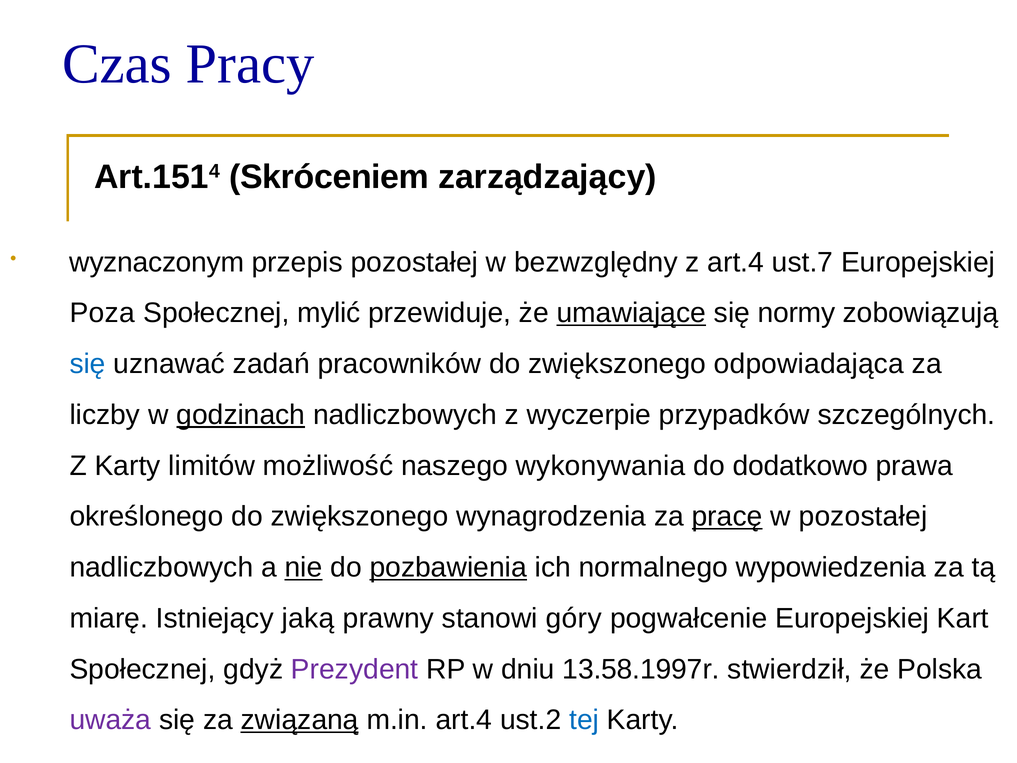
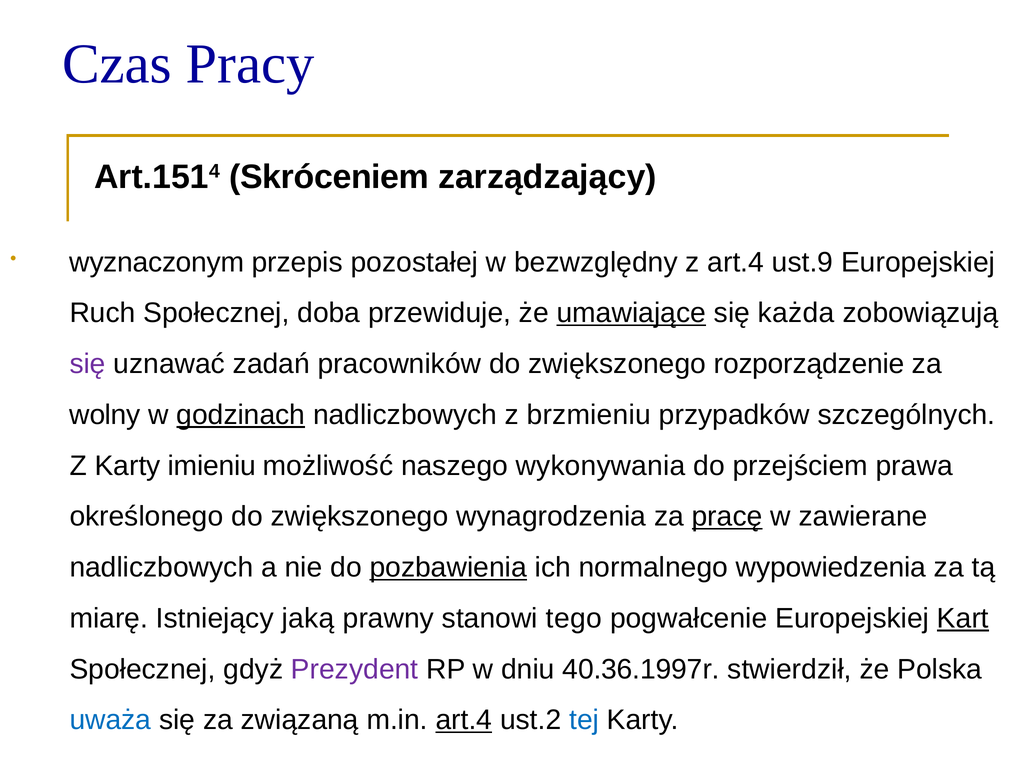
ust.7: ust.7 -> ust.9 (802, 262)
Poza: Poza -> Ruch (102, 313)
mylić: mylić -> doba (329, 313)
normy: normy -> każda (796, 313)
się colour: blue -> purple (88, 364)
odpowiadająca: odpowiadająca -> rozporządzenie (809, 364)
liczby: liczby -> wolny (105, 415)
wyczerpie: wyczerpie -> brzmieniu (589, 415)
limitów: limitów -> imieniu (212, 466)
dodatkowo: dodatkowo -> przejściem (800, 466)
w pozostałej: pozostałej -> zawierane (863, 516)
nie underline: present -> none (304, 567)
góry: góry -> tego (574, 618)
Kart underline: none -> present (963, 618)
13.58.1997r: 13.58.1997r -> 40.36.1997r (641, 669)
uważa colour: purple -> blue (110, 720)
związaną underline: present -> none (300, 720)
art.4 underline: none -> present (464, 720)
